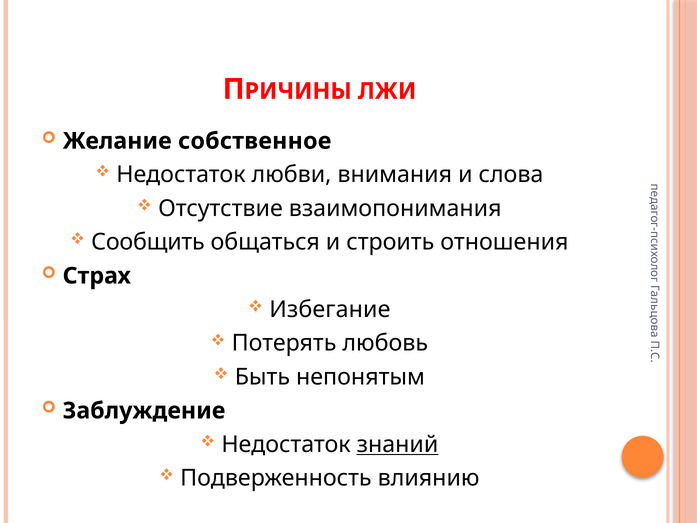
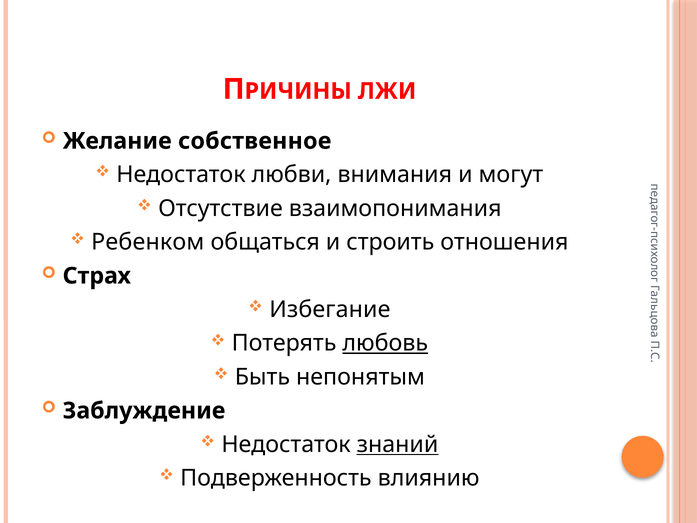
слова: слова -> могут (511, 175)
Сообщить: Сообщить -> Ребенком (148, 242)
любовь underline: none -> present (385, 343)
